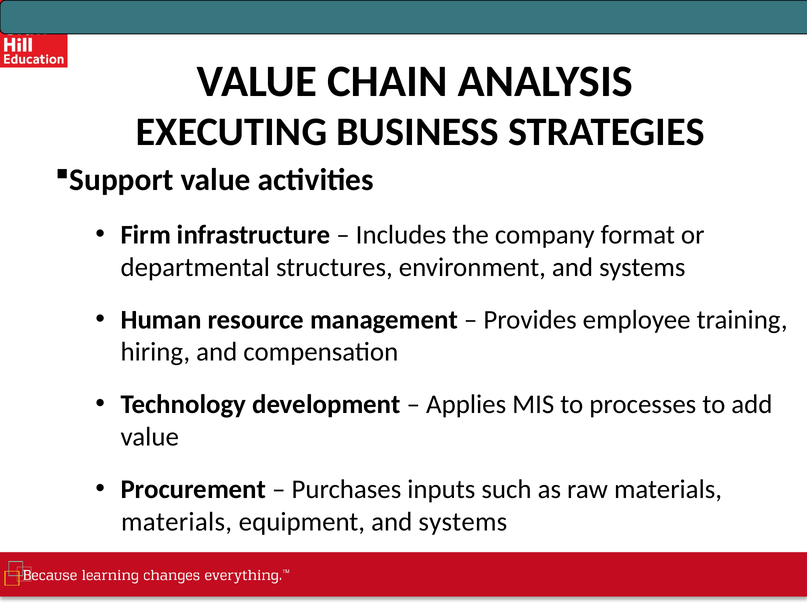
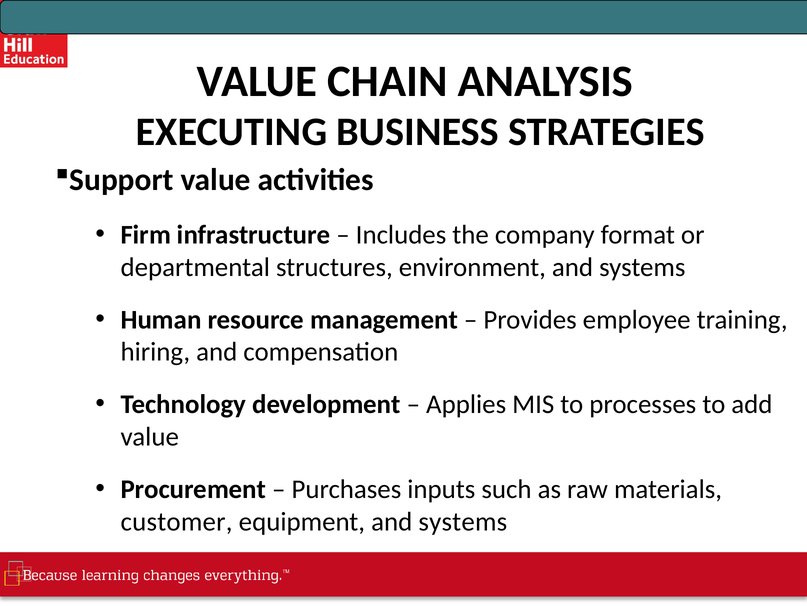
materials: materials -> customer (177, 521)
